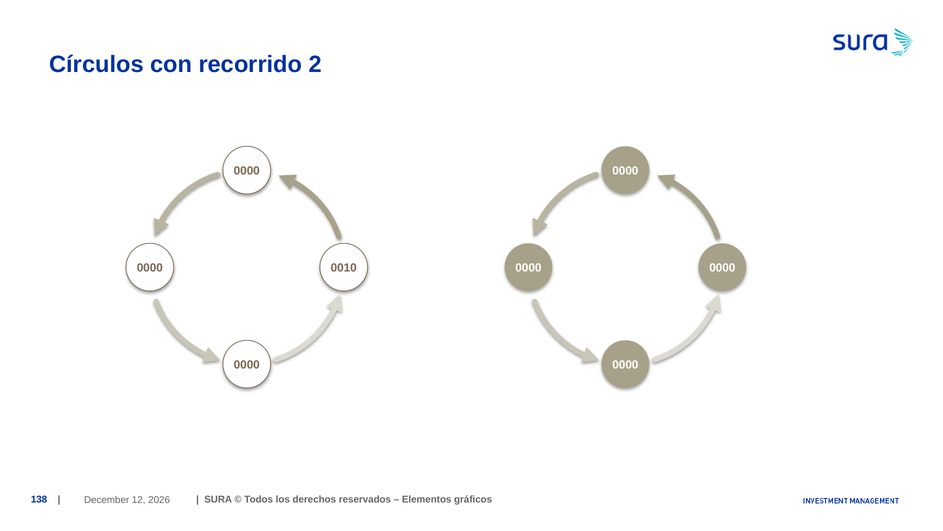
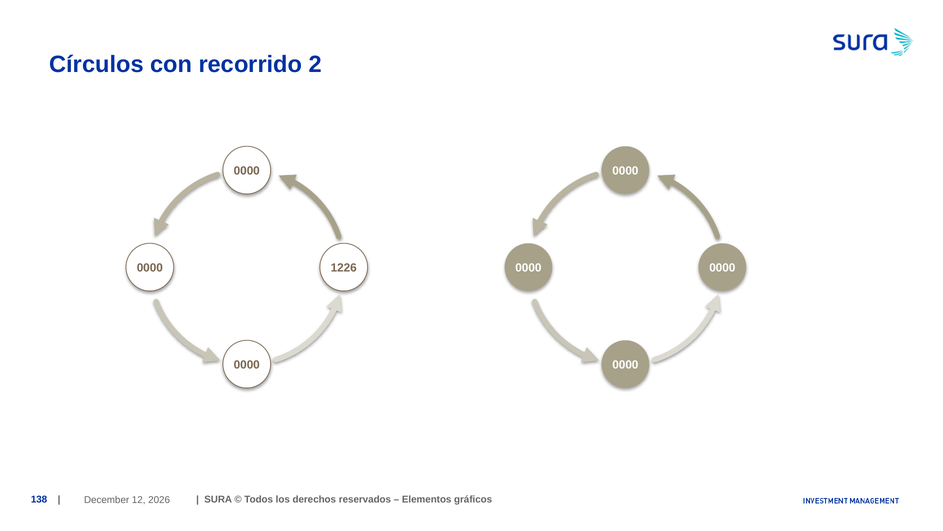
0010: 0010 -> 1226 (344, 268)
